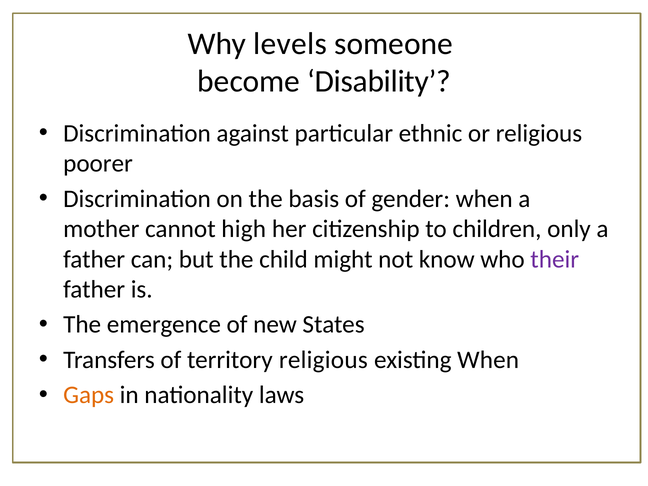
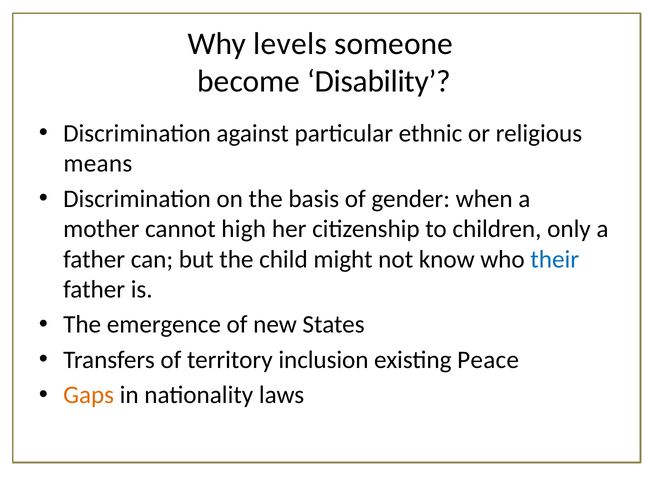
poorer: poorer -> means (98, 164)
their colour: purple -> blue (555, 259)
territory religious: religious -> inclusion (323, 360)
existing When: When -> Peace (488, 360)
